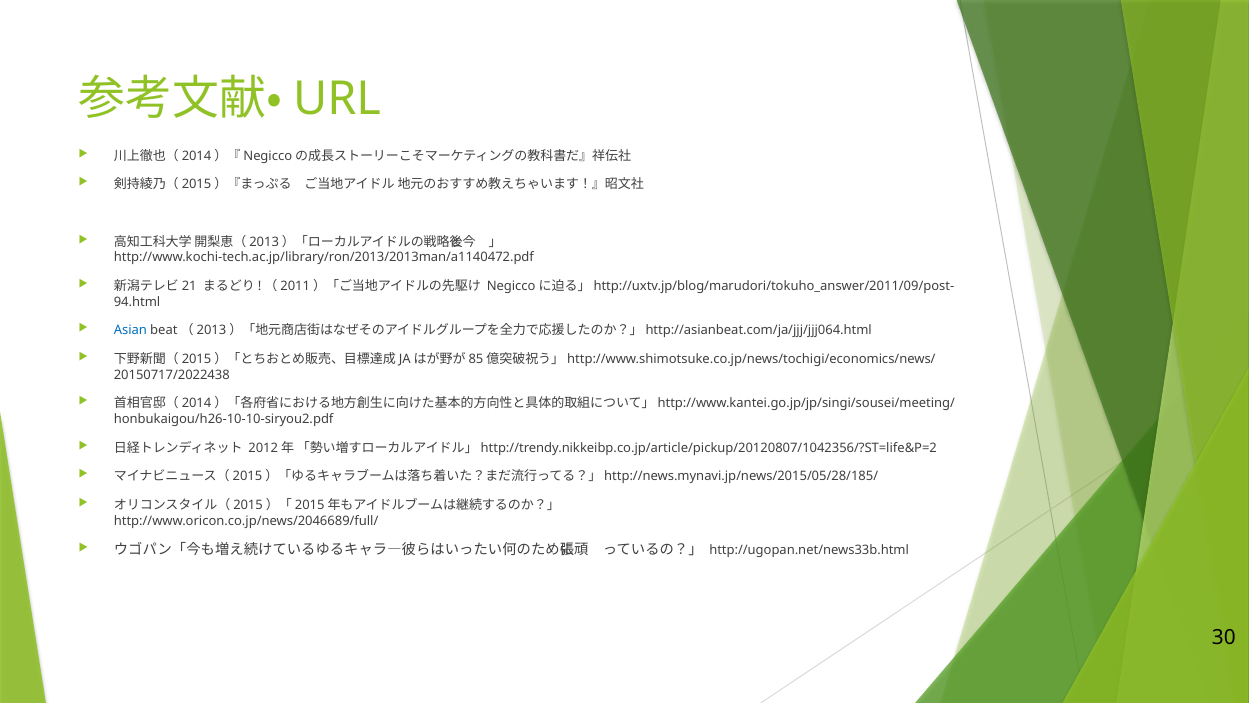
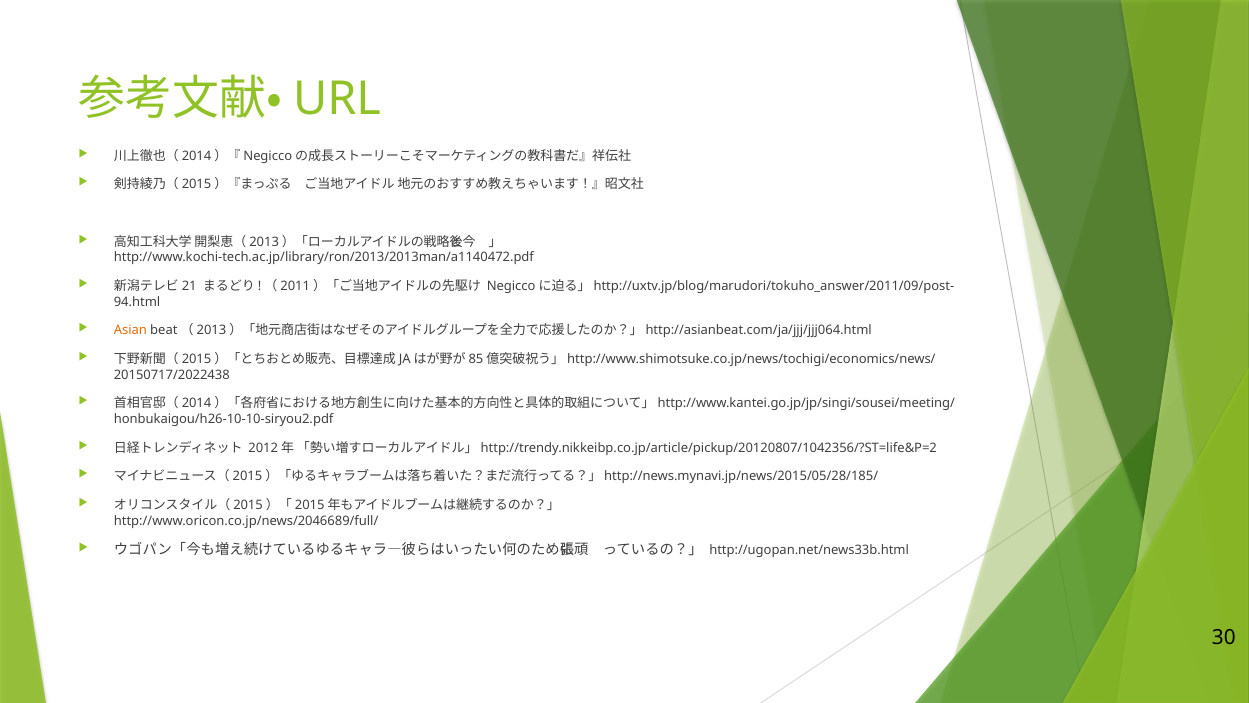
Asian colour: blue -> orange (130, 330)
